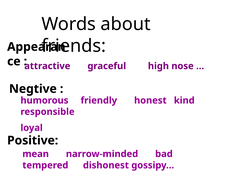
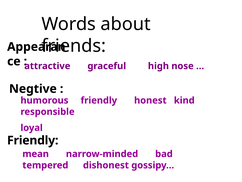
Positive: Positive -> Friendly (33, 140)
